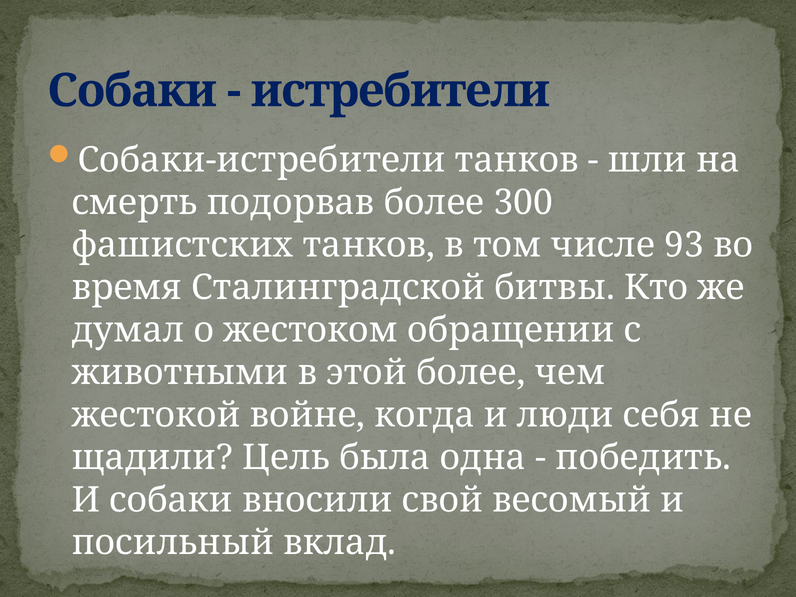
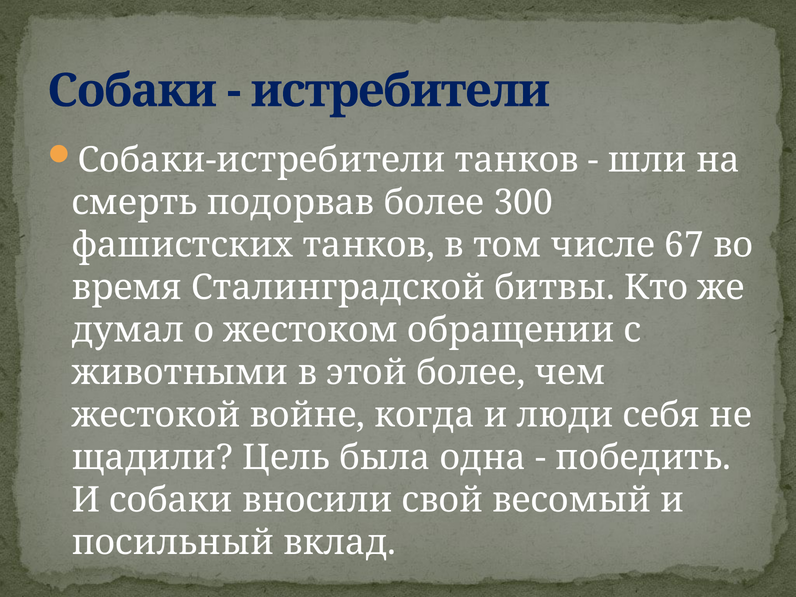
93: 93 -> 67 (684, 245)
